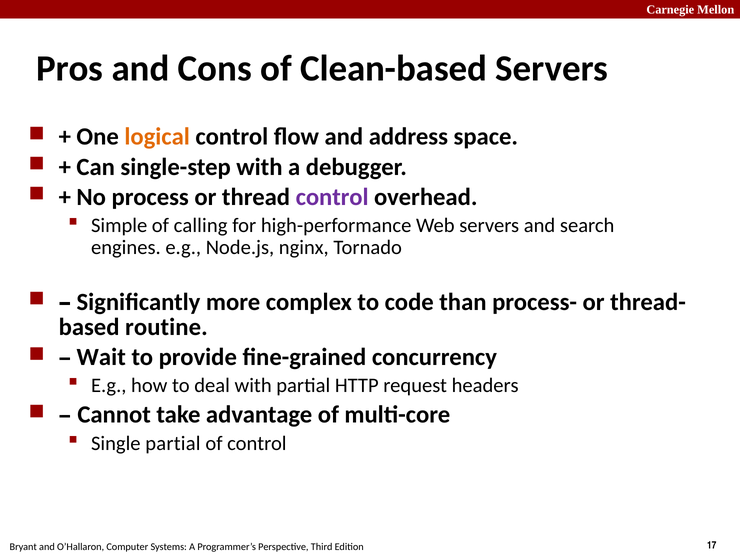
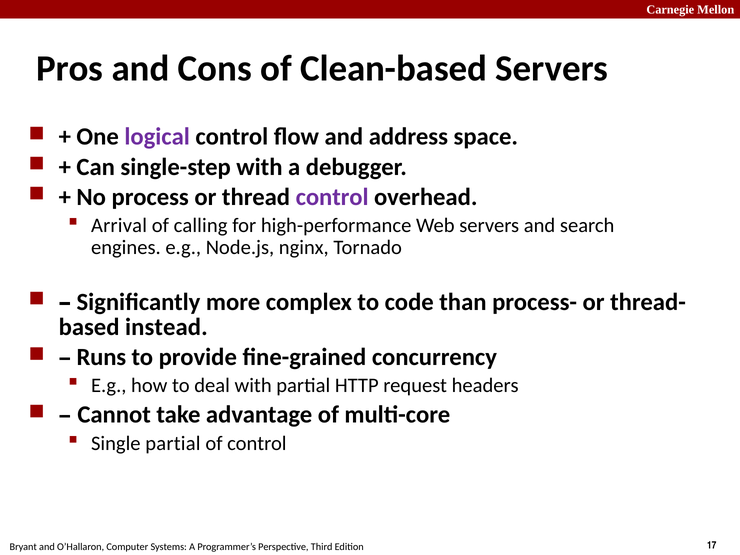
logical colour: orange -> purple (157, 137)
Simple: Simple -> Arrival (119, 225)
routine: routine -> instead (166, 327)
Wait: Wait -> Runs (101, 357)
